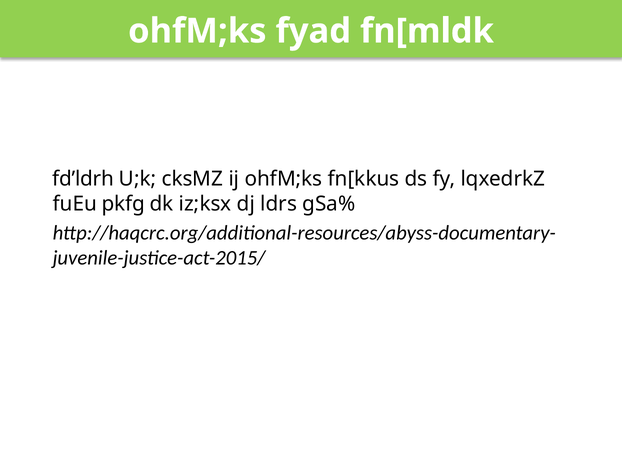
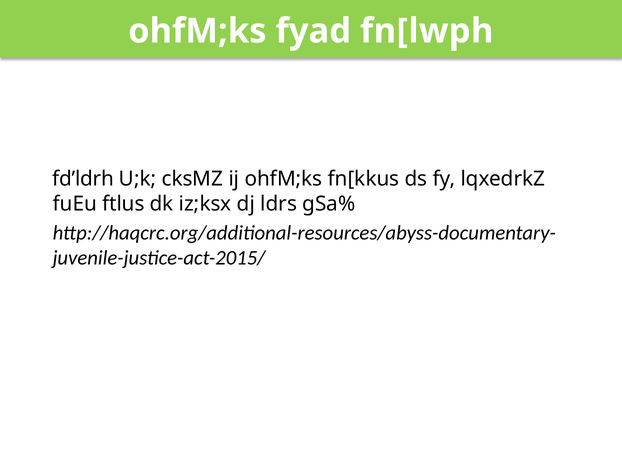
fn[mldk: fn[mldk -> fn[lwph (427, 31)
pkfg: pkfg -> ftlus (123, 204)
